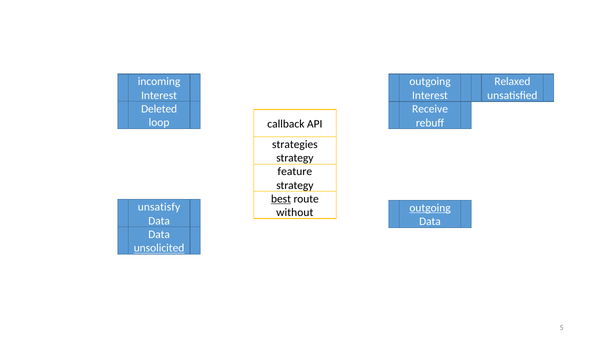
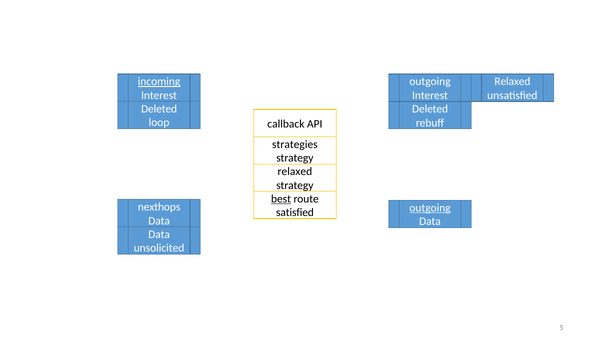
incoming underline: none -> present (159, 82)
Receive: Receive -> Deleted (430, 109)
feature: feature -> relaxed (295, 172)
unsatisfy: unsatisfy -> nexthops (159, 207)
without: without -> satisfied (295, 213)
unsolicited underline: present -> none (159, 248)
